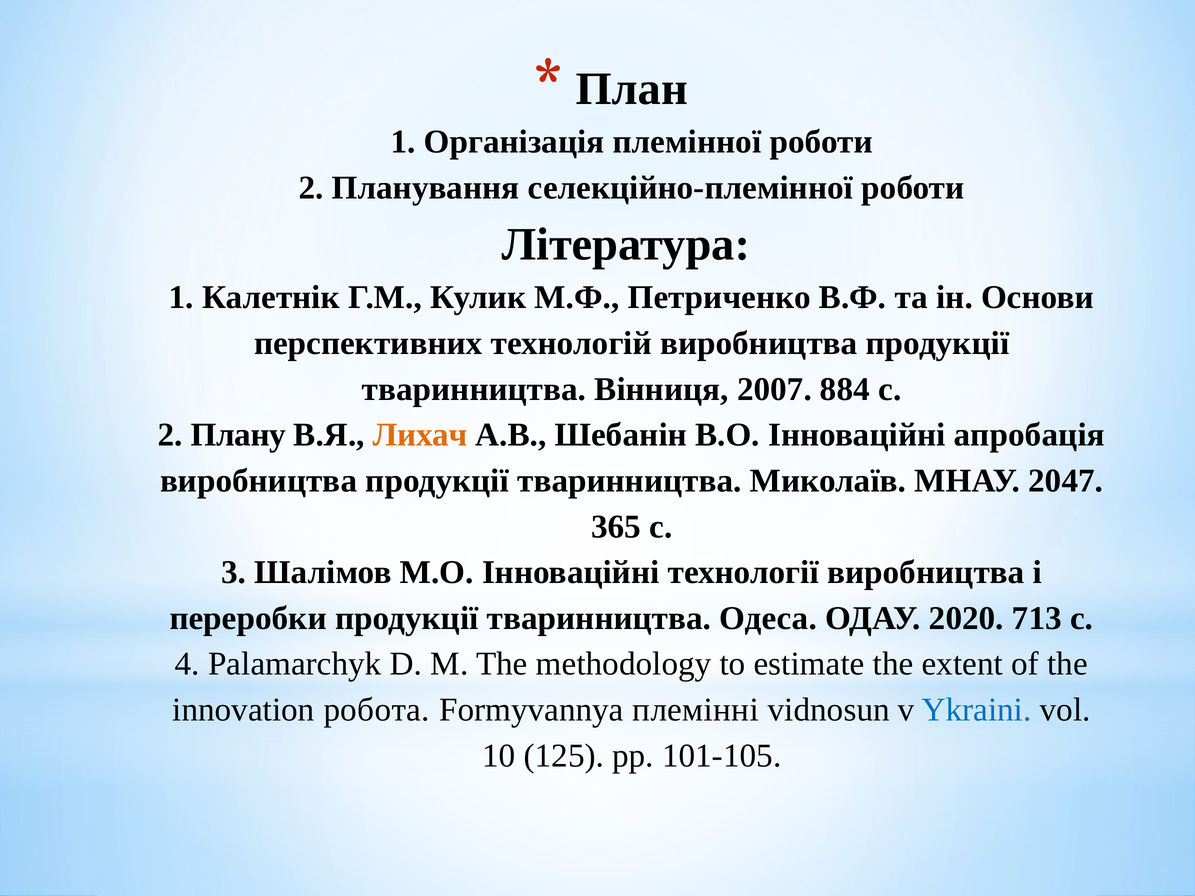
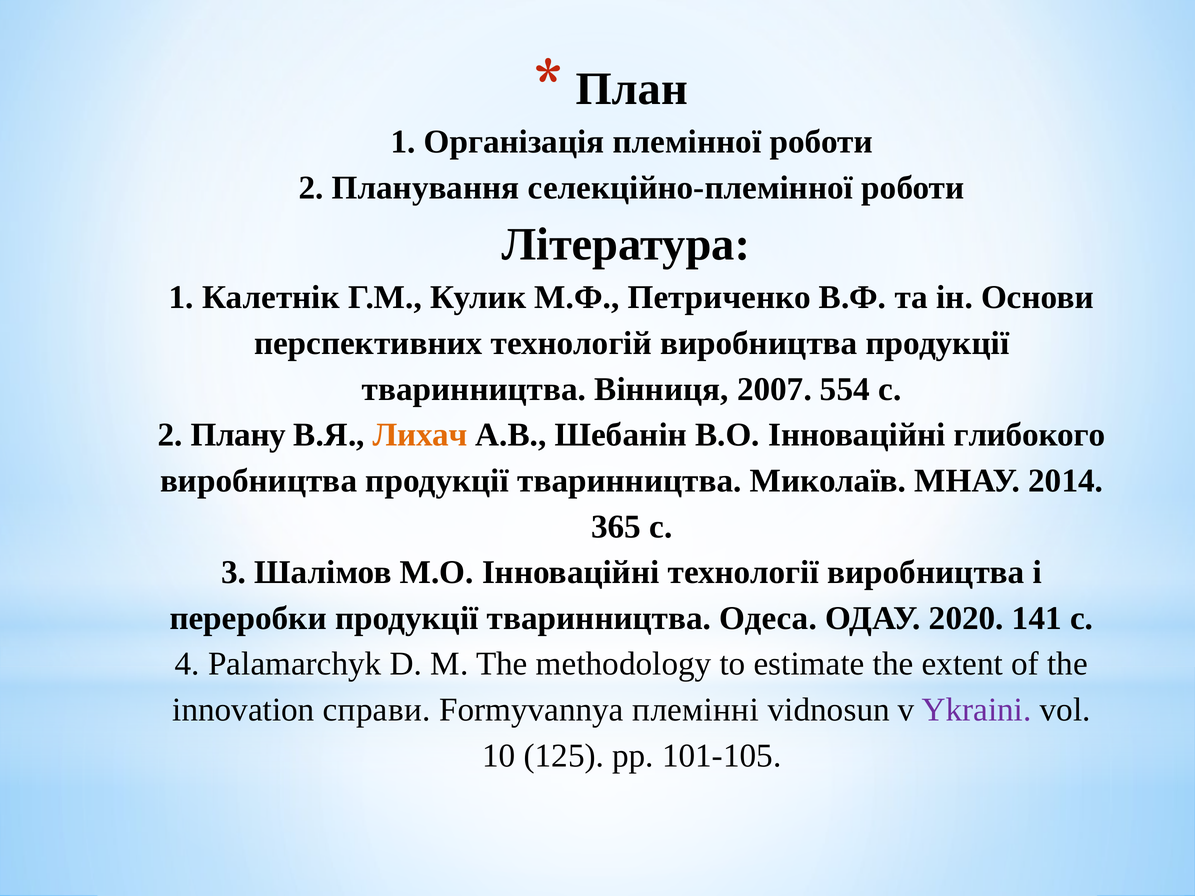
884: 884 -> 554 (845, 389)
апробація: апробація -> глибокого (1029, 435)
2047: 2047 -> 2014 (1066, 481)
713: 713 -> 141 (1037, 618)
робота: робота -> справи (377, 710)
Ykraini colour: blue -> purple (977, 710)
